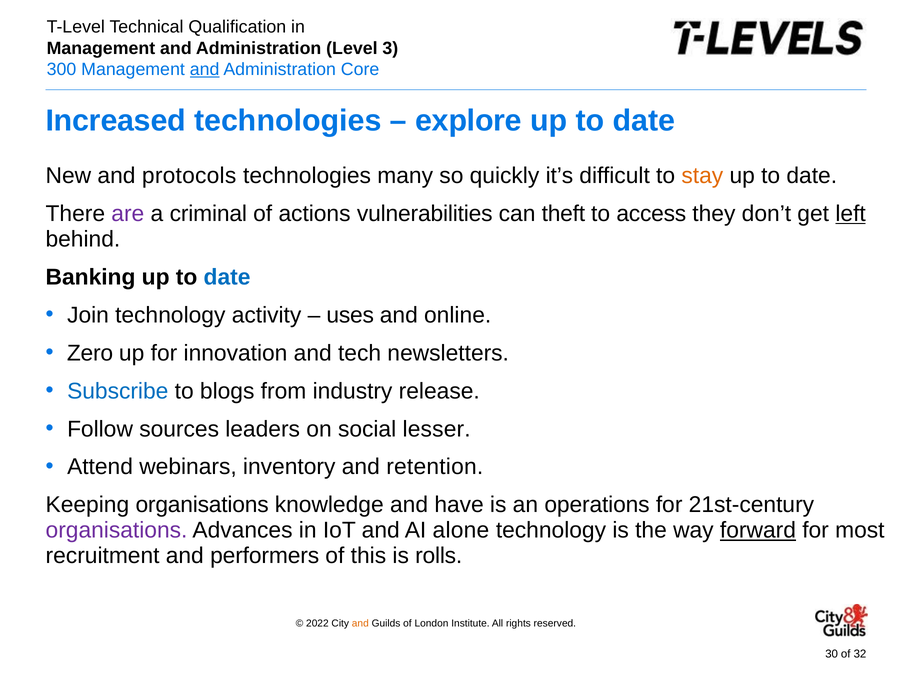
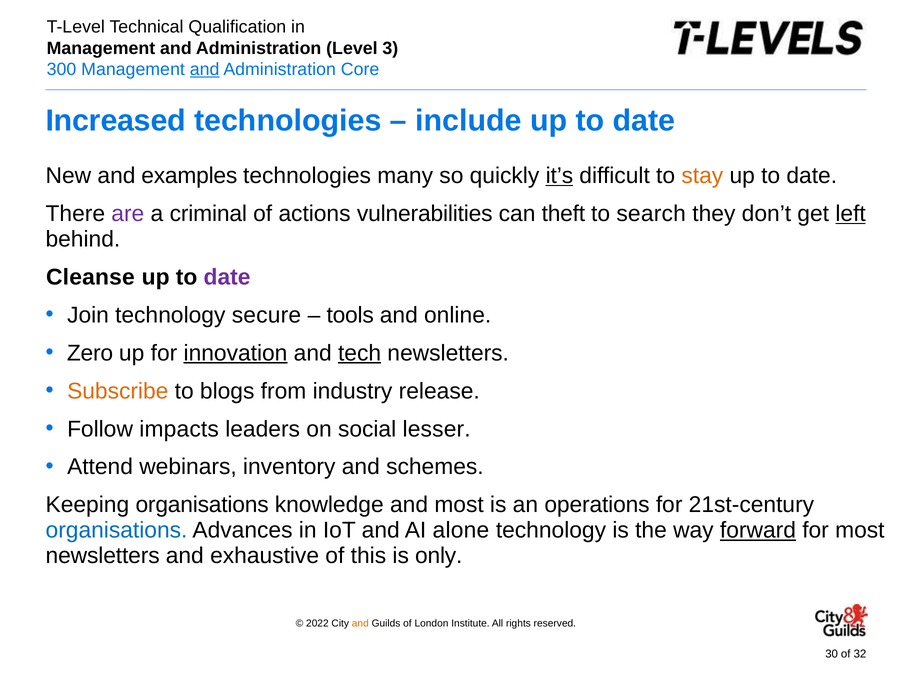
explore: explore -> include (468, 121)
protocols: protocols -> examples (189, 176)
it’s underline: none -> present (559, 176)
access: access -> search (651, 214)
Banking: Banking -> Cleanse (90, 277)
date colour: blue -> purple (227, 277)
activity: activity -> secure (266, 315)
uses: uses -> tools (350, 315)
innovation underline: none -> present (235, 353)
tech underline: none -> present (360, 353)
Subscribe colour: blue -> orange (118, 391)
sources: sources -> impacts (179, 429)
retention: retention -> schemes (435, 467)
and have: have -> most (459, 505)
organisations colour: purple -> blue (116, 530)
recruitment: recruitment -> newsletters (103, 556)
performers: performers -> exhaustive (265, 556)
rolls: rolls -> only (439, 556)
